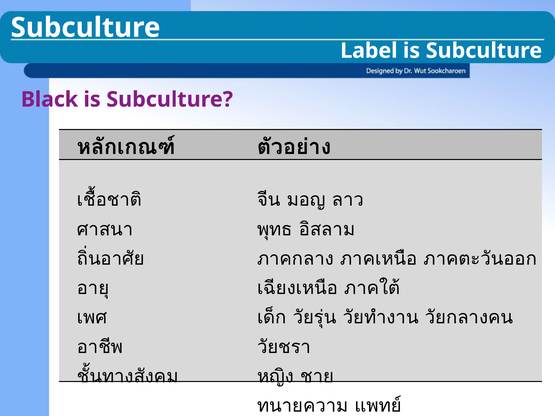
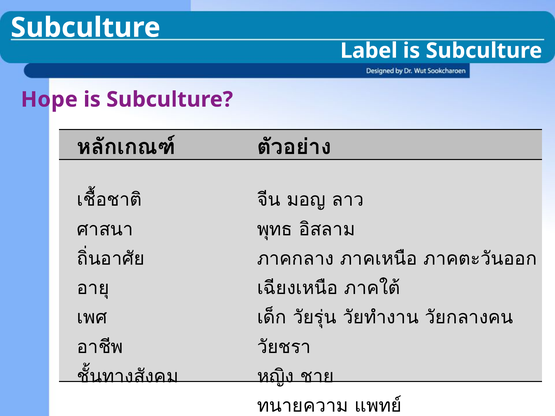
Black: Black -> Hope (49, 100)
